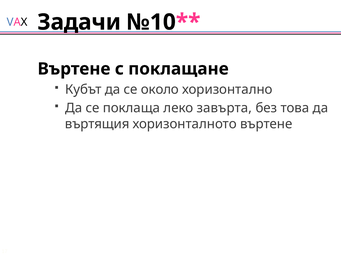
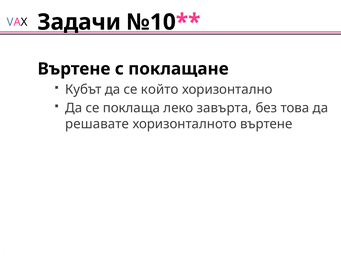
около: около -> който (160, 89)
въртящия: въртящия -> решавате (97, 124)
